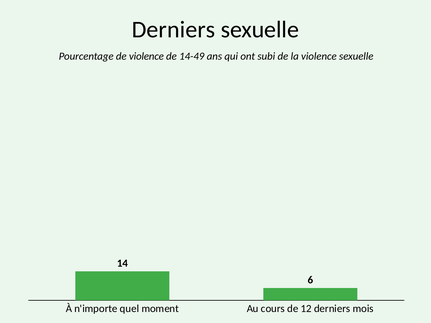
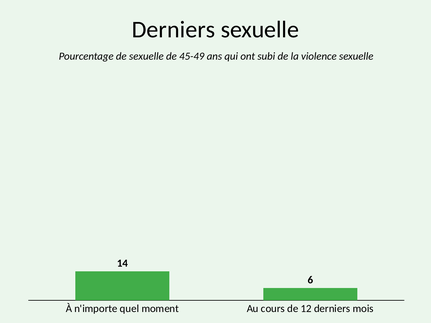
de violence: violence -> sexuelle (146, 56)
14-49: 14-49 -> 45-49 (192, 56)
